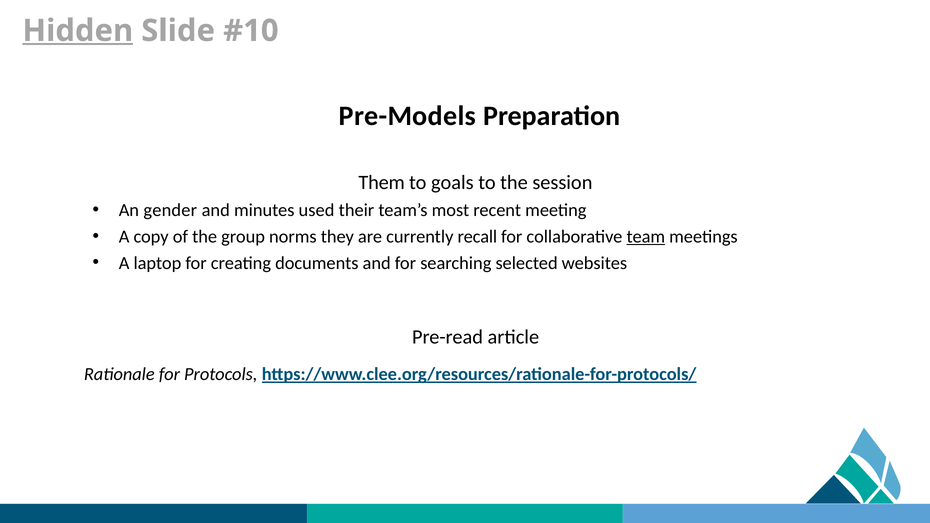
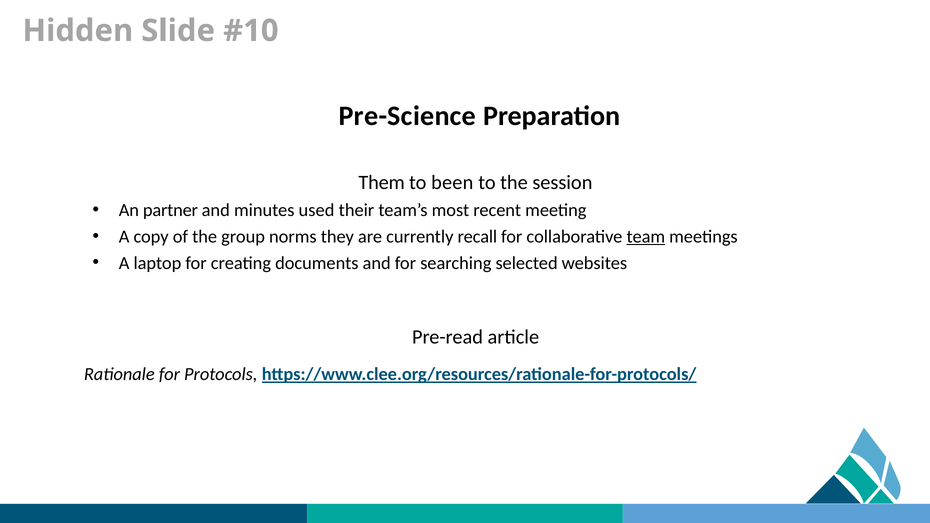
Hidden underline: present -> none (78, 31)
Pre-Models: Pre-Models -> Pre-Science (407, 116)
goals: goals -> been (452, 183)
gender: gender -> partner (170, 210)
